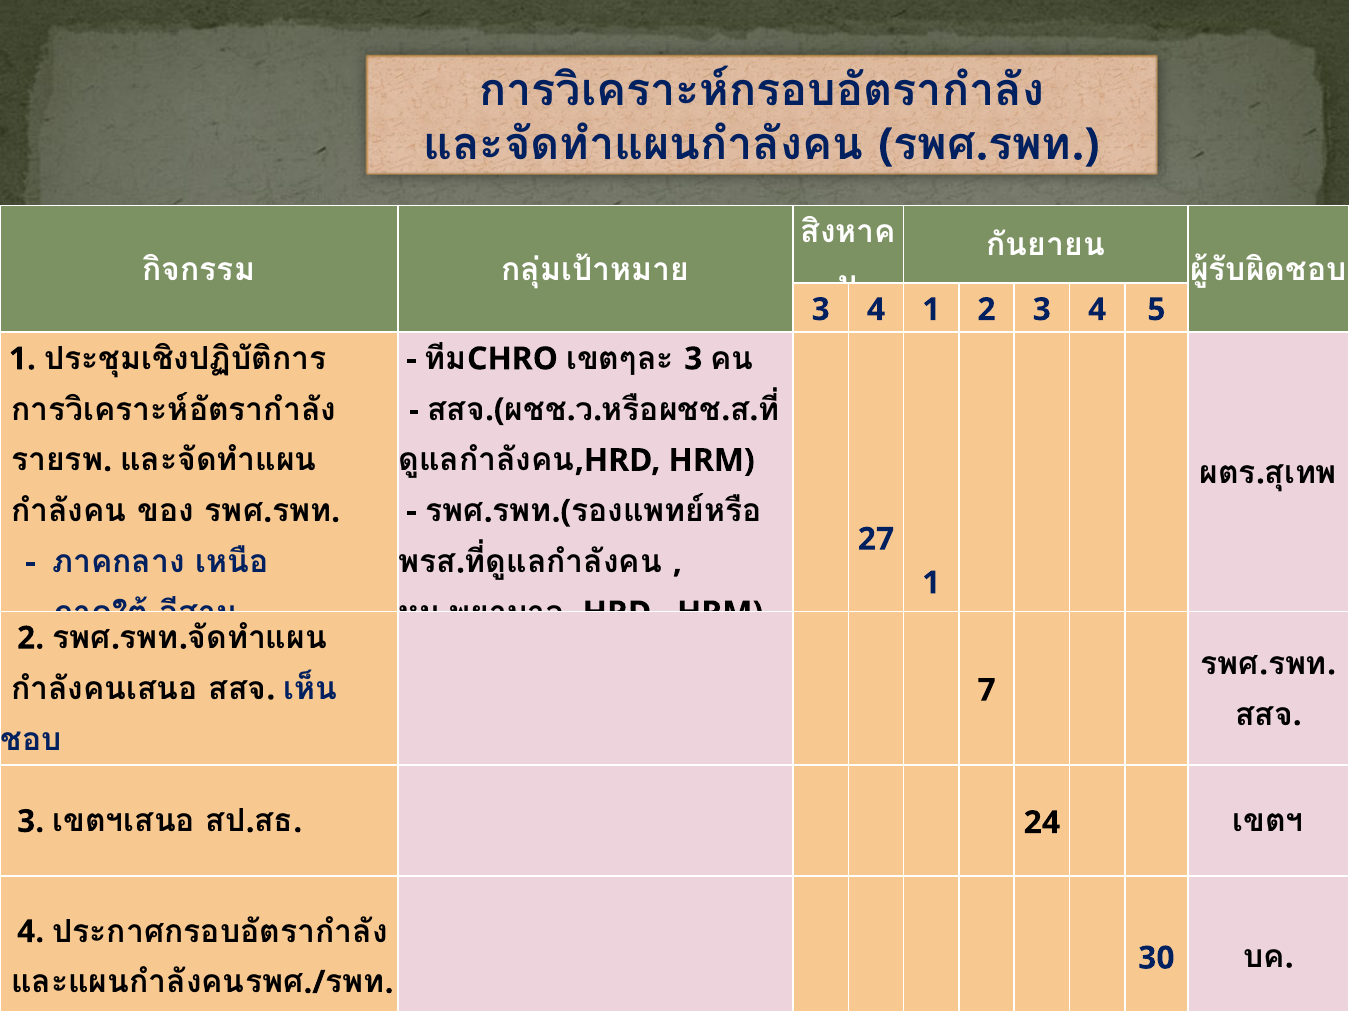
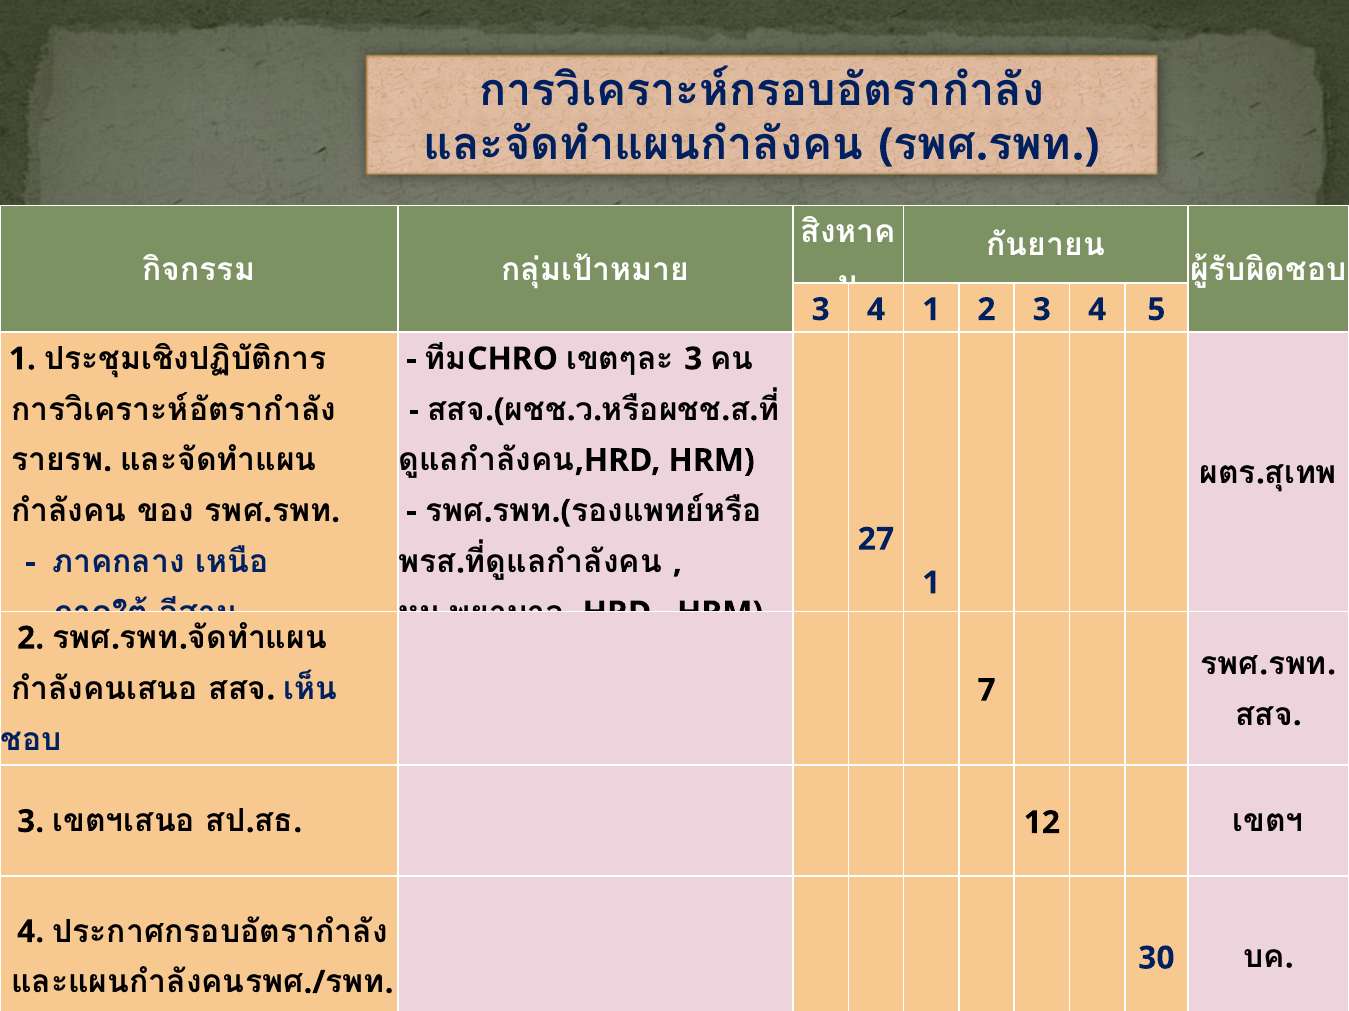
24: 24 -> 12 (1042, 823)
